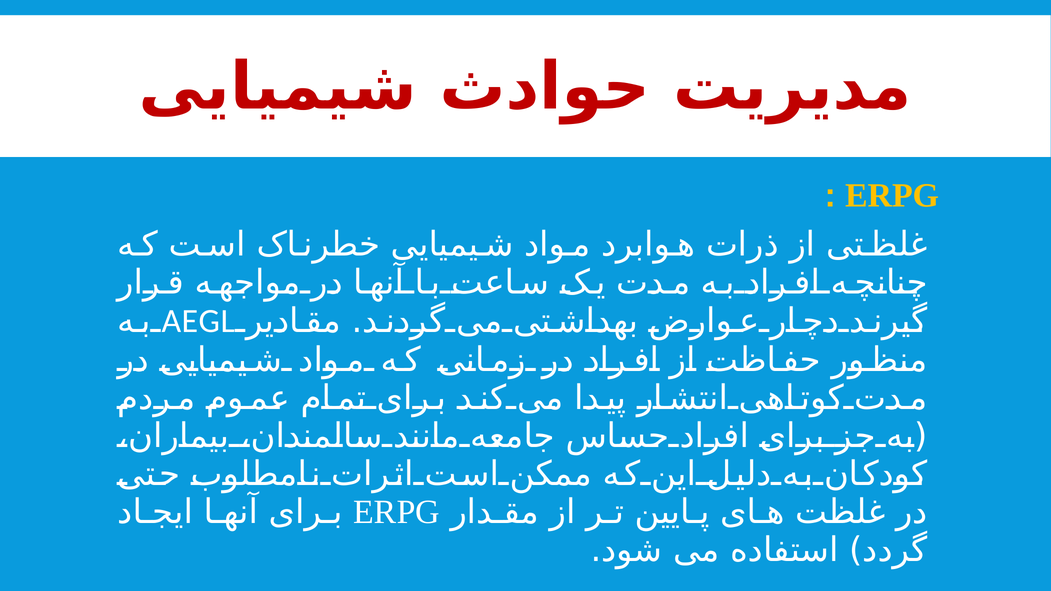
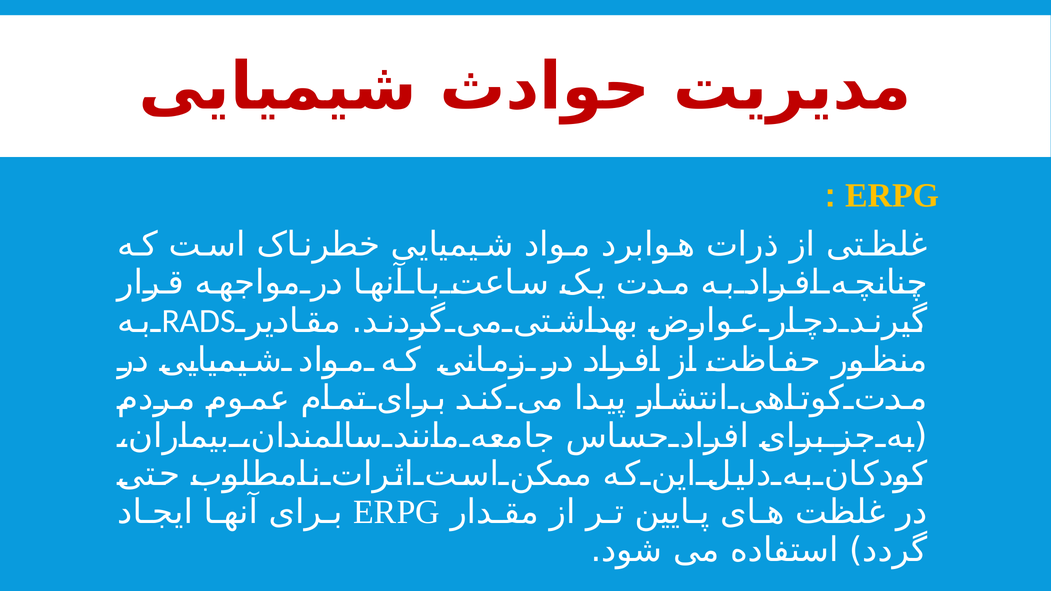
AEGL: AEGL -> RADS (199, 321)
